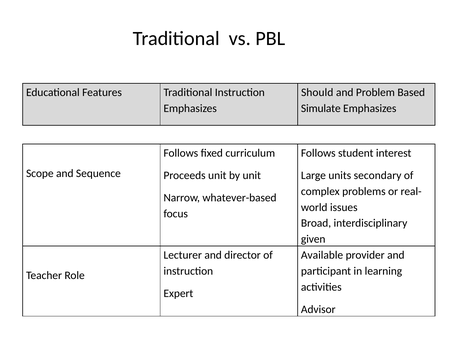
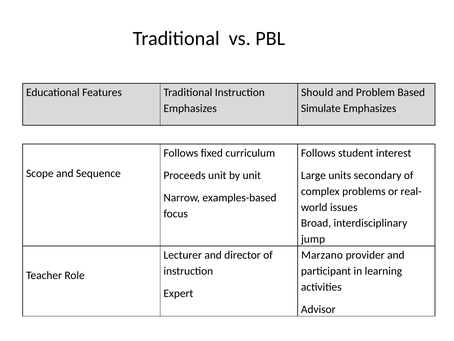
whatever-based: whatever-based -> examples-based (239, 197)
given: given -> jump (313, 239)
Available: Available -> Marzano (322, 255)
